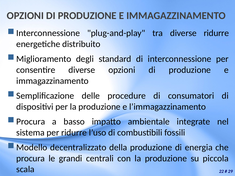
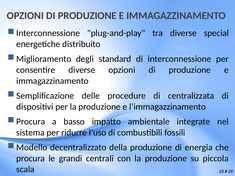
diverse ridurre: ridurre -> special (216, 33)
consumatori: consumatori -> centralizzata (191, 96)
